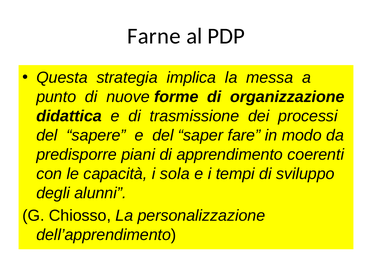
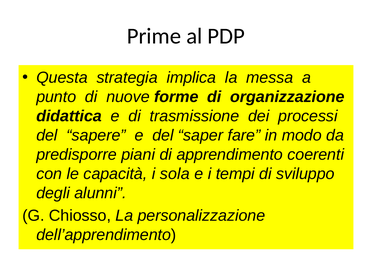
Farne: Farne -> Prime (154, 36)
